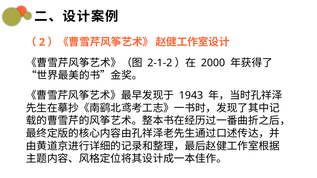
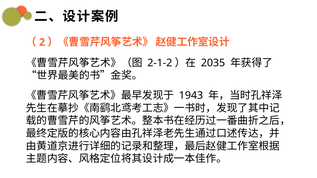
2000: 2000 -> 2035 (213, 63)
